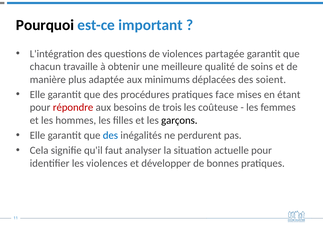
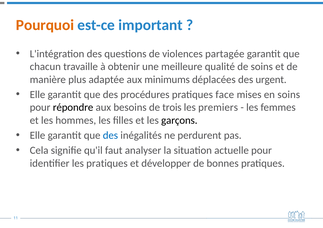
Pourquoi colour: black -> orange (45, 25)
soient: soient -> urgent (271, 80)
en étant: étant -> soins (289, 95)
répondre colour: red -> black (73, 108)
coûteuse: coûteuse -> premiers (218, 108)
les violences: violences -> pratiques (107, 163)
